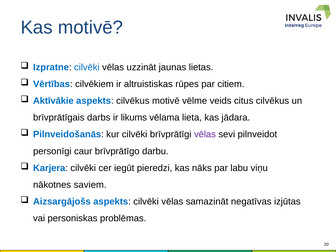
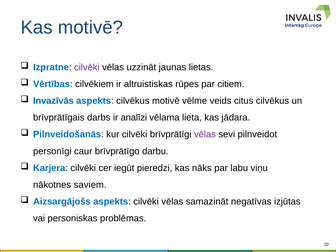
cilvēki colour: blue -> purple (87, 67)
Aktīvākie: Aktīvākie -> Invazīvās (53, 101)
likums: likums -> analīzi (134, 118)
